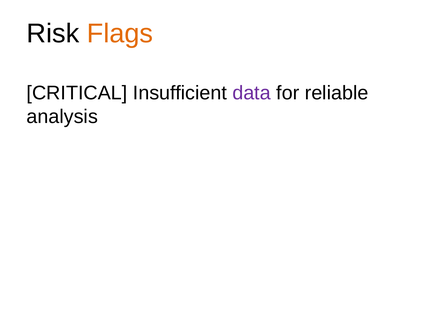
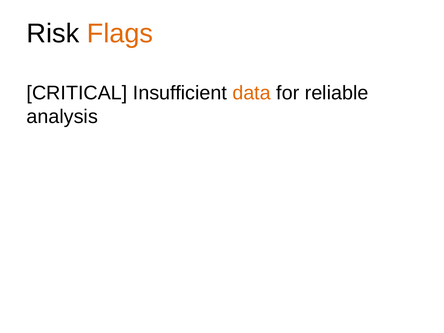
data colour: purple -> orange (252, 93)
